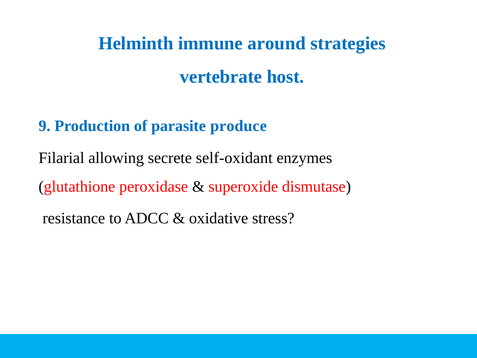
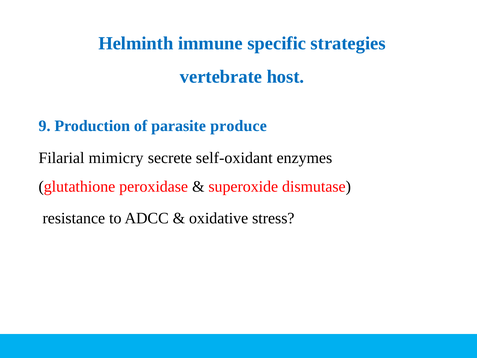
around: around -> specific (277, 43)
allowing: allowing -> mimicry (116, 158)
